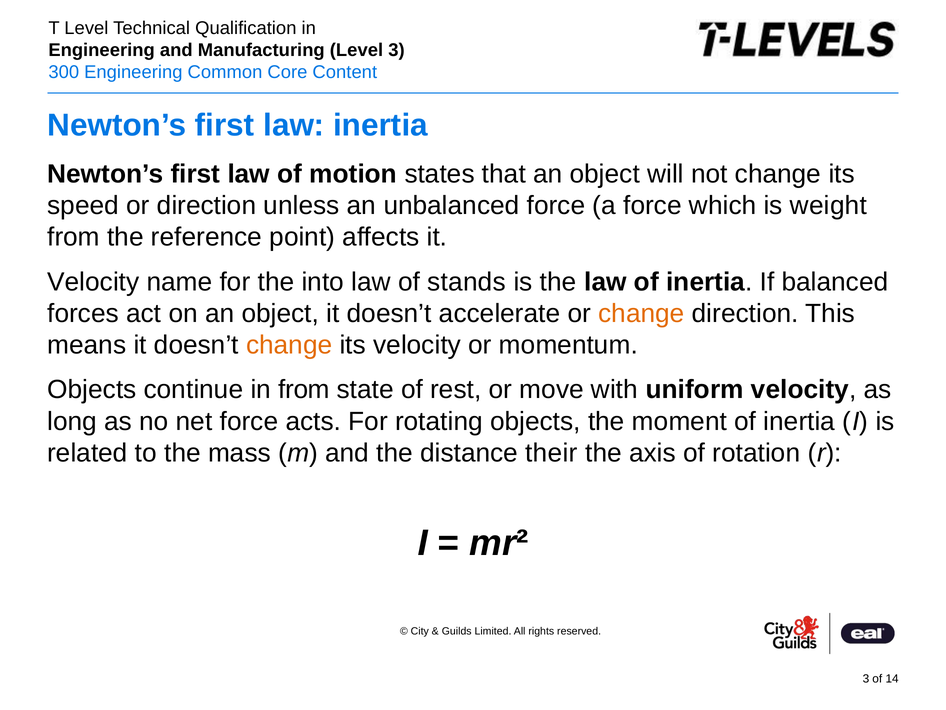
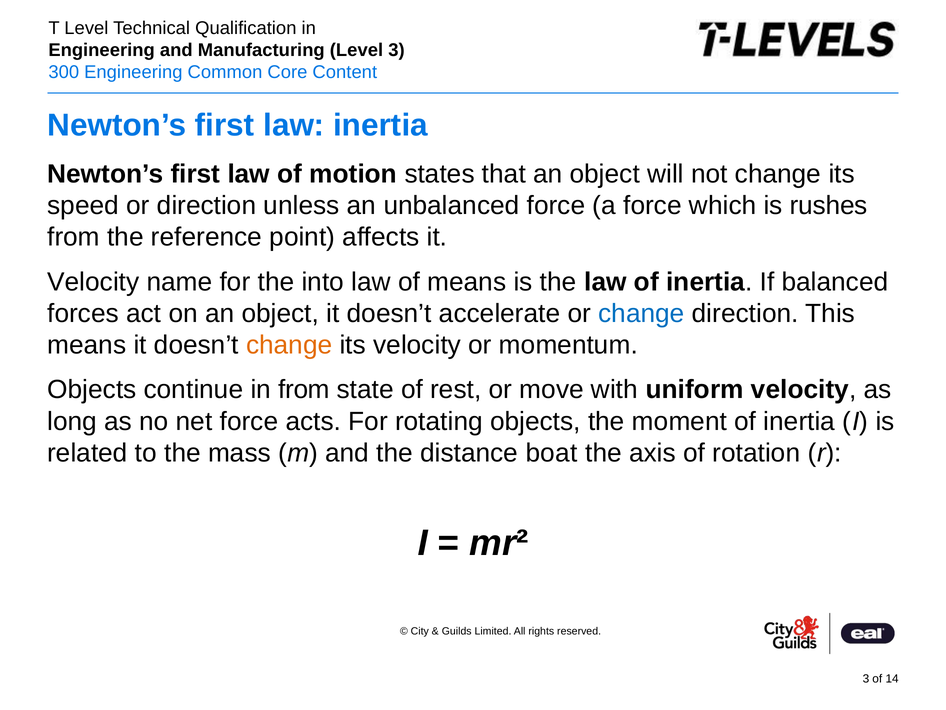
weight: weight -> rushes (829, 206)
of stands: stands -> means (467, 282)
change colour: orange -> blue (641, 313)
their: their -> boat (552, 453)
